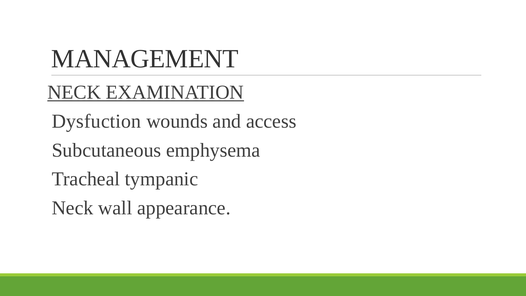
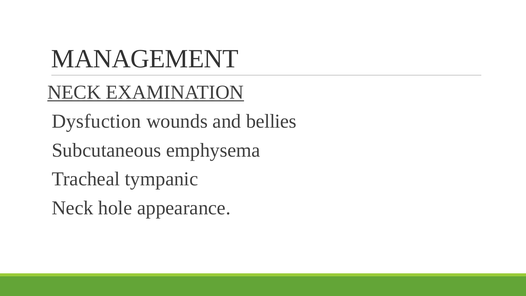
access: access -> bellies (271, 121)
wall: wall -> hole (115, 208)
